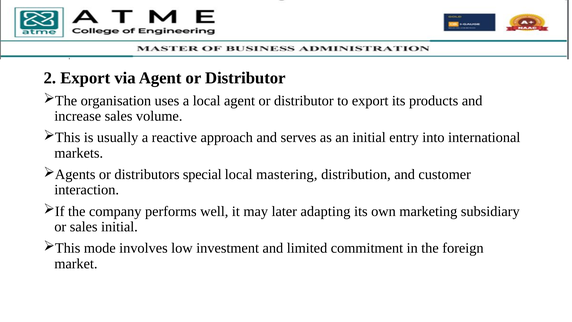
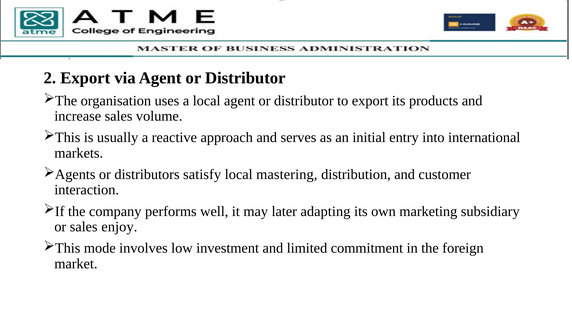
special: special -> satisfy (202, 174)
sales initial: initial -> enjoy (119, 227)
